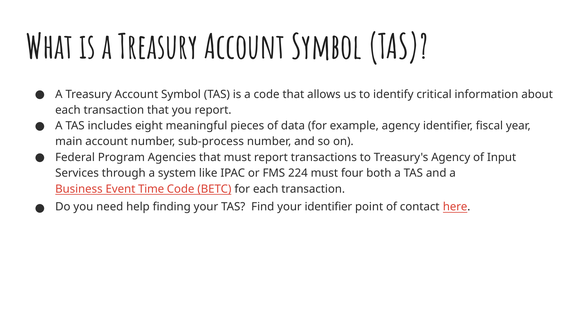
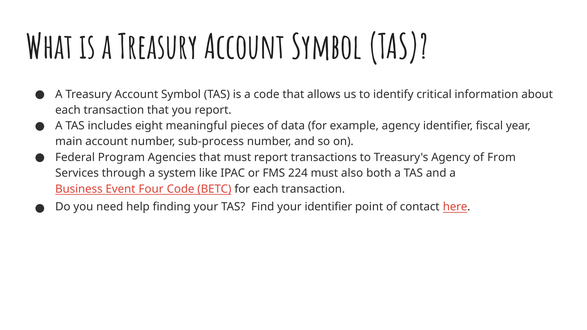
Input: Input -> From (502, 157)
four: four -> also (352, 173)
Time: Time -> Four (151, 189)
